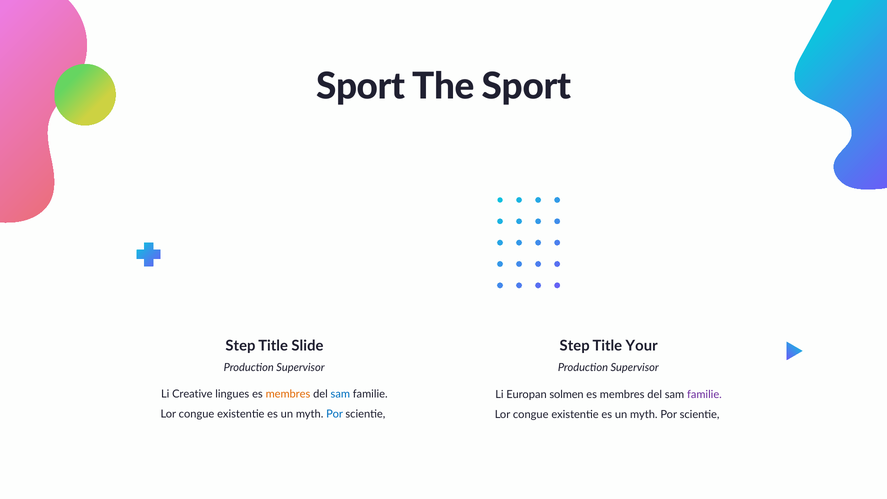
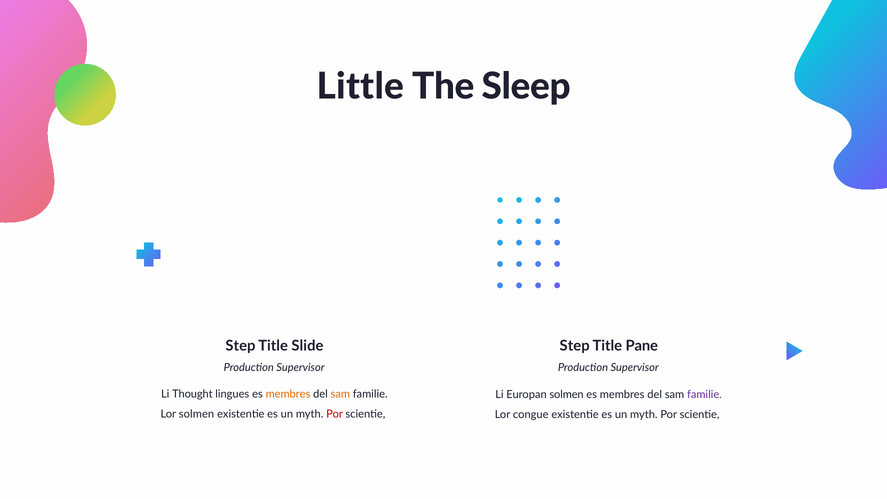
Sport: Sport -> Little (360, 87)
The Sport: Sport -> Sleep (526, 87)
Your: Your -> Pane (642, 346)
Creative: Creative -> Thought (192, 394)
sam colour: blue -> orange (340, 394)
congue: congue -> solmen (196, 414)
Por colour: blue -> red (335, 414)
